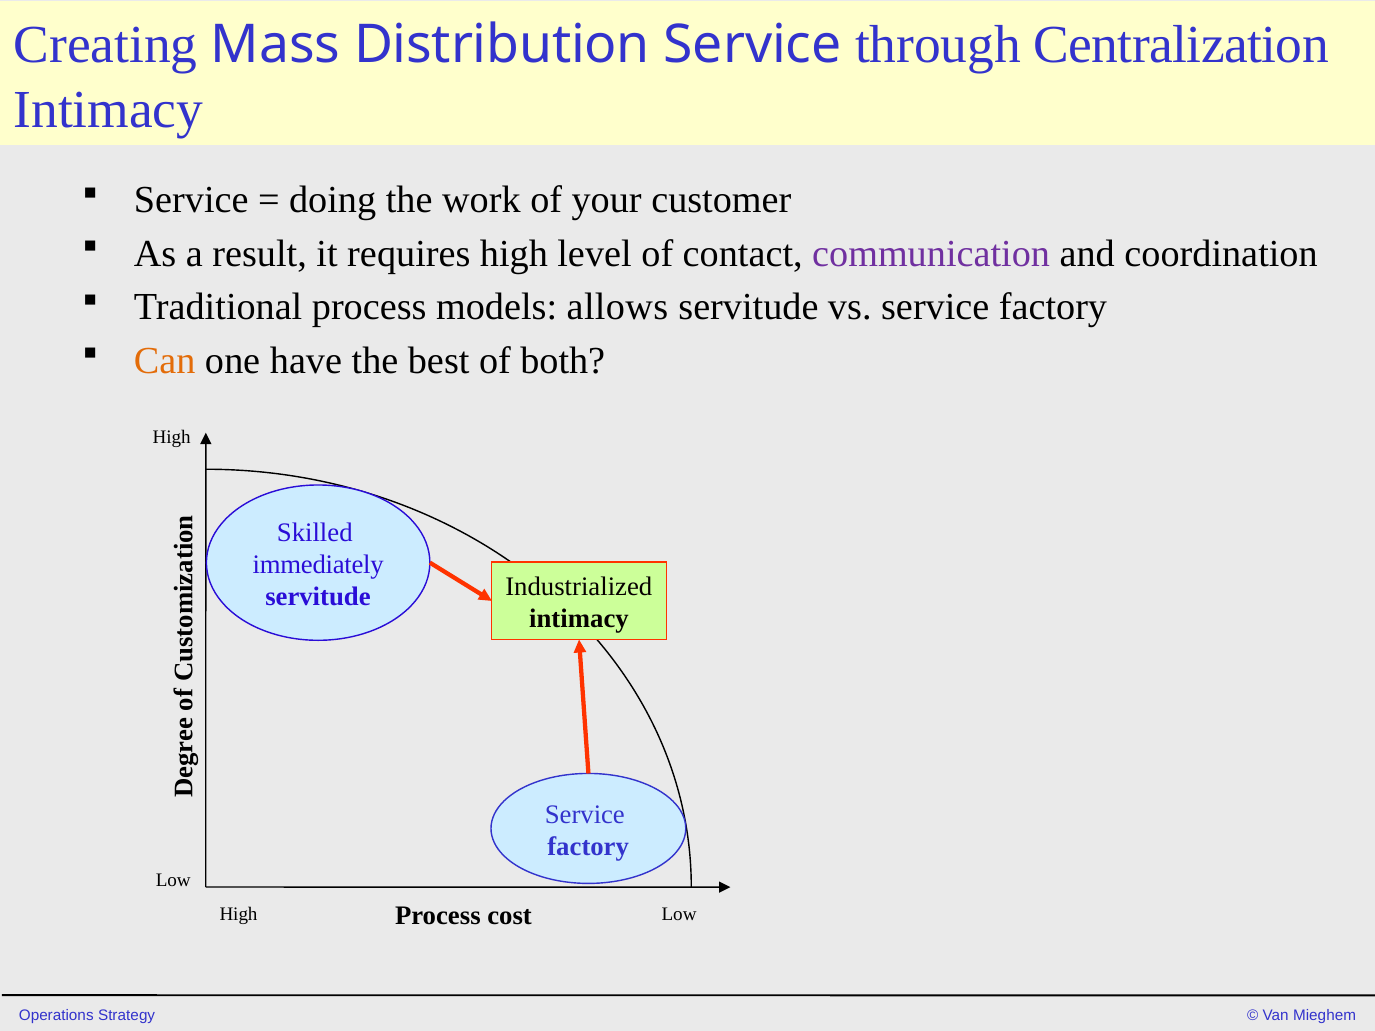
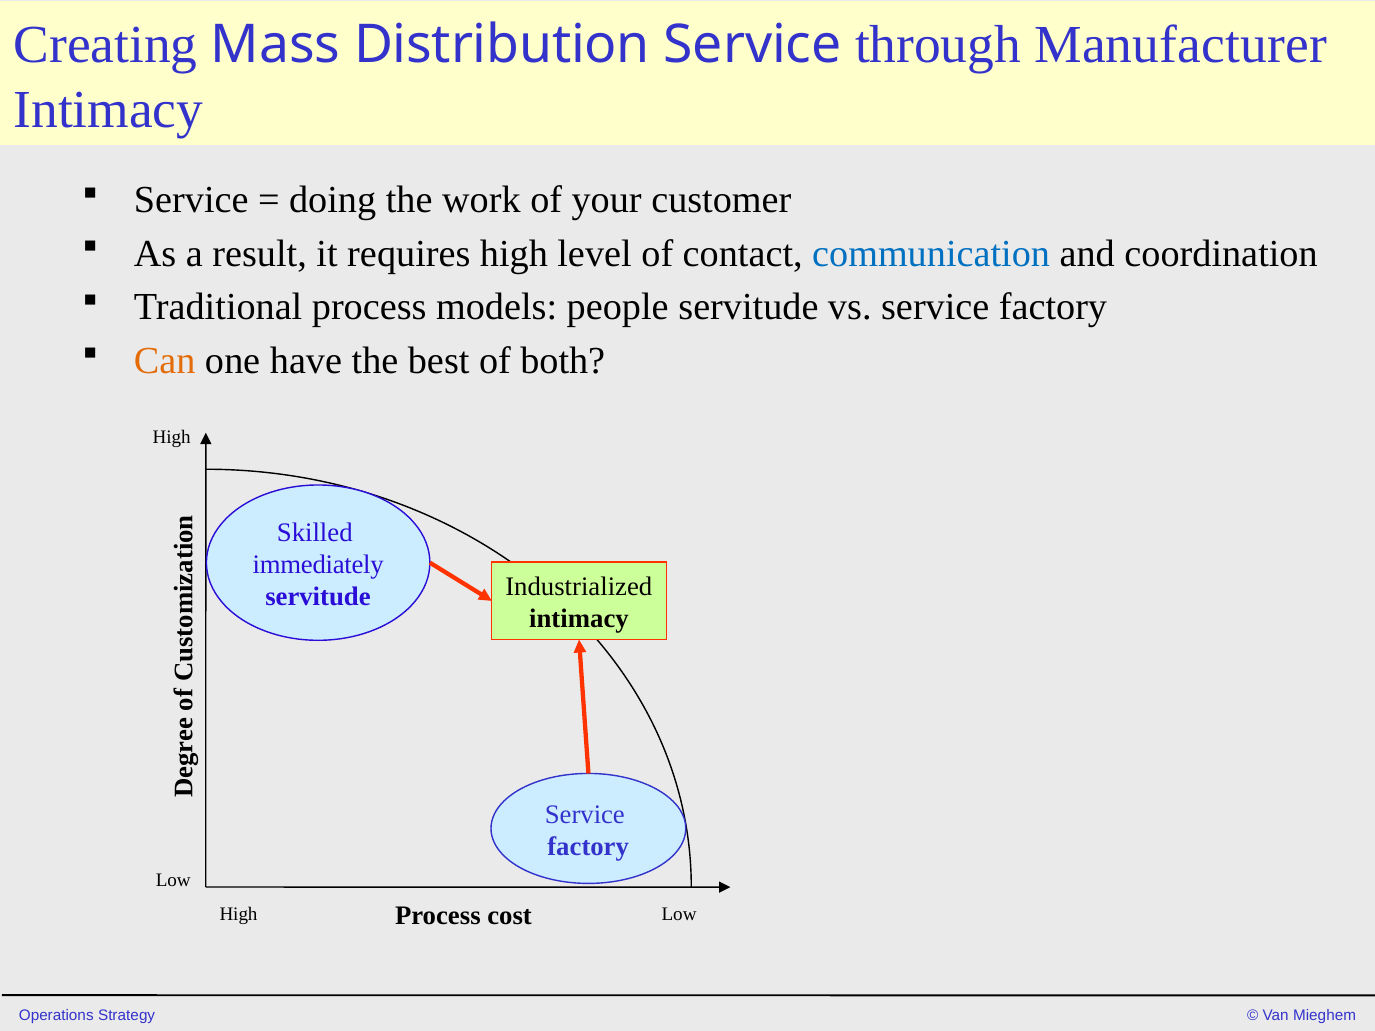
Centralization: Centralization -> Manufacturer (1181, 45)
communication colour: purple -> blue (931, 254)
allows: allows -> people (618, 307)
